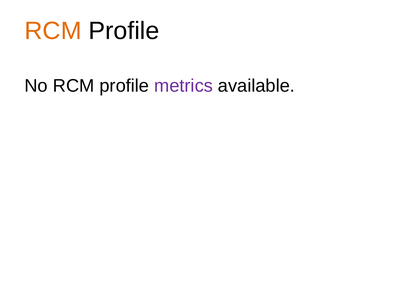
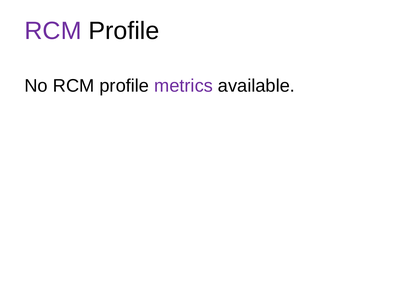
RCM colour: orange -> purple (53, 31)
